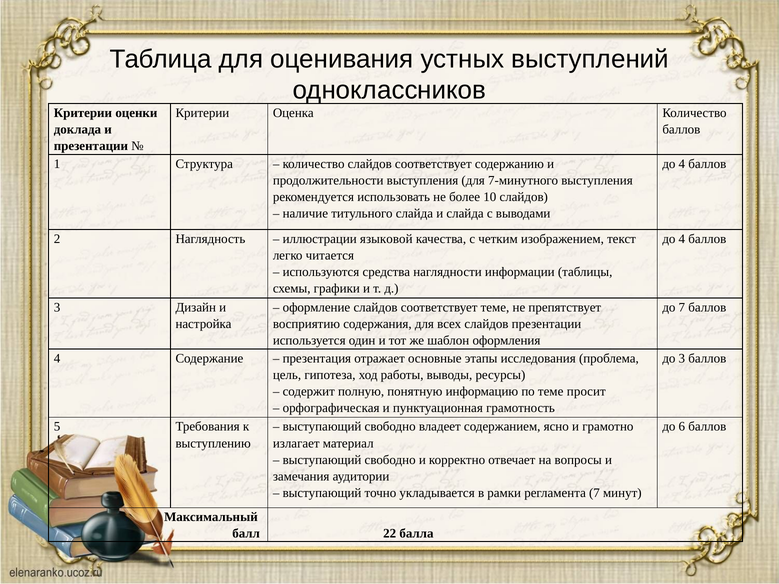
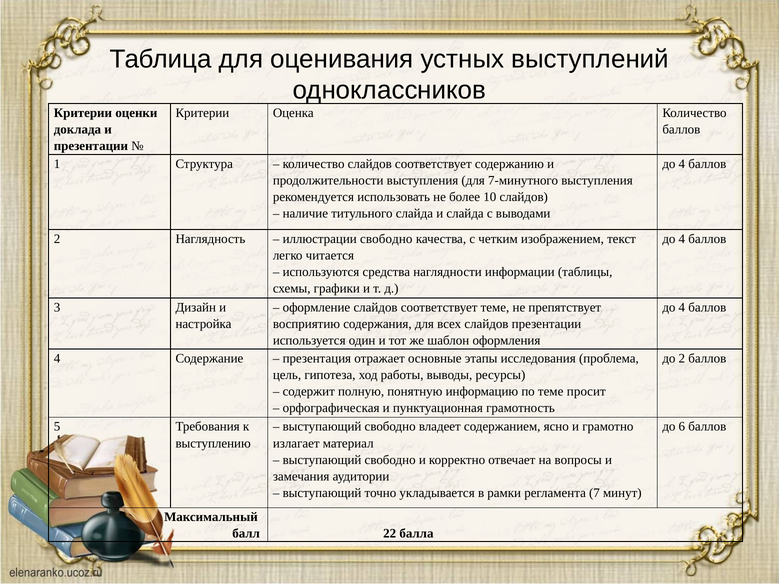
иллюстрации языковой: языковой -> свободно (386, 239)
7: 7 -> 4 (682, 308)
до 3: 3 -> 2 (682, 359)
